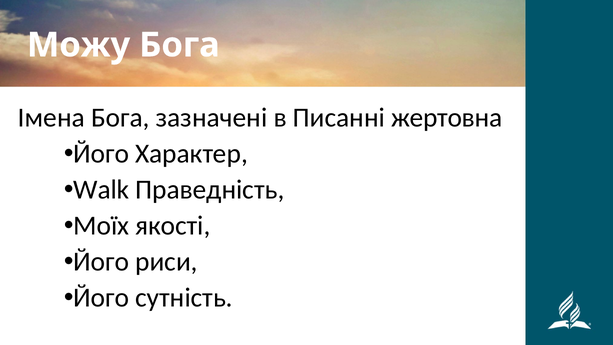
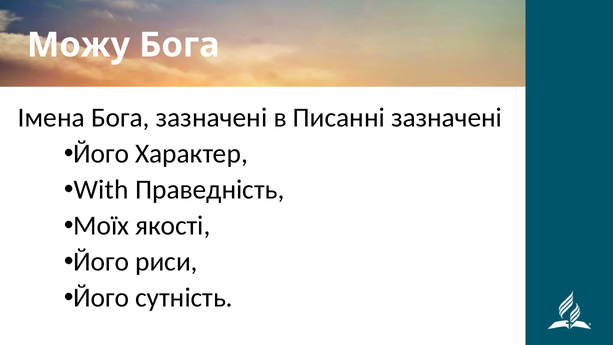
Писанні жертовна: жертовна -> зазначені (447, 118)
Walk: Walk -> With (101, 190)
